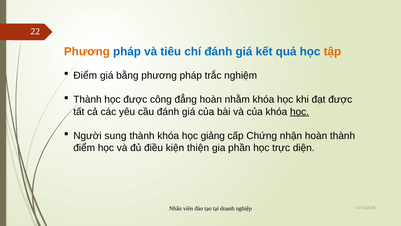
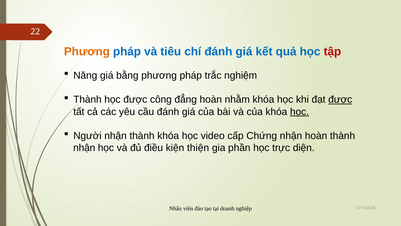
tập colour: orange -> red (332, 51)
Điểm: Điểm -> Năng (85, 75)
được underline: none -> present (340, 99)
Người sung: sung -> nhận (116, 136)
giảng: giảng -> video (213, 136)
điểm: điểm -> nhận (84, 148)
